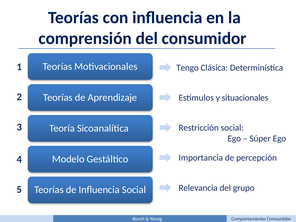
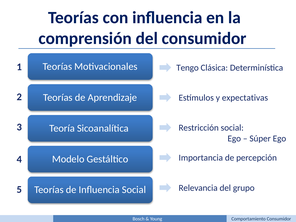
situacionales: situacionales -> expectativas (245, 98)
